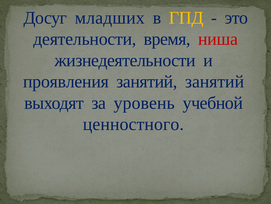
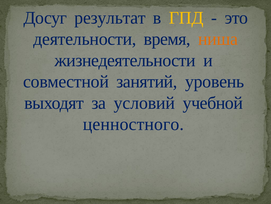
младших: младших -> результат (110, 18)
ниша colour: red -> orange (218, 39)
проявления: проявления -> совместной (66, 81)
занятий занятий: занятий -> уровень (215, 81)
уровень: уровень -> условий (144, 103)
